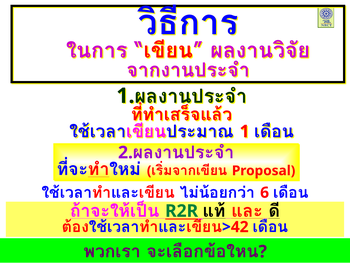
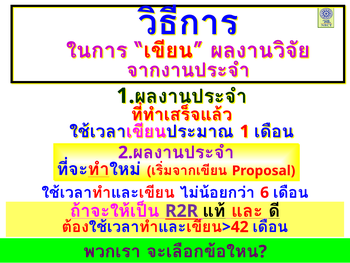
R2R colour: green -> purple (182, 211)
